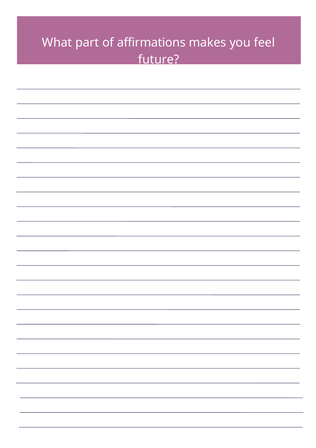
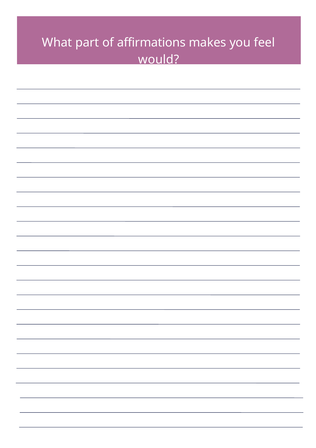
future: future -> would (159, 60)
